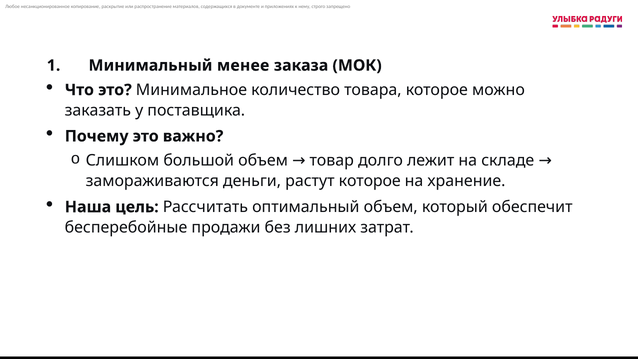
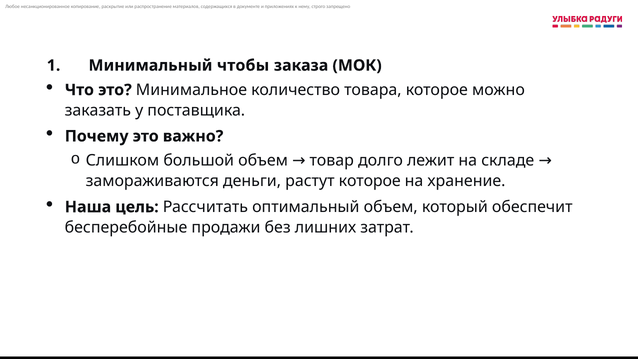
менее: менее -> чтобы (243, 65)
